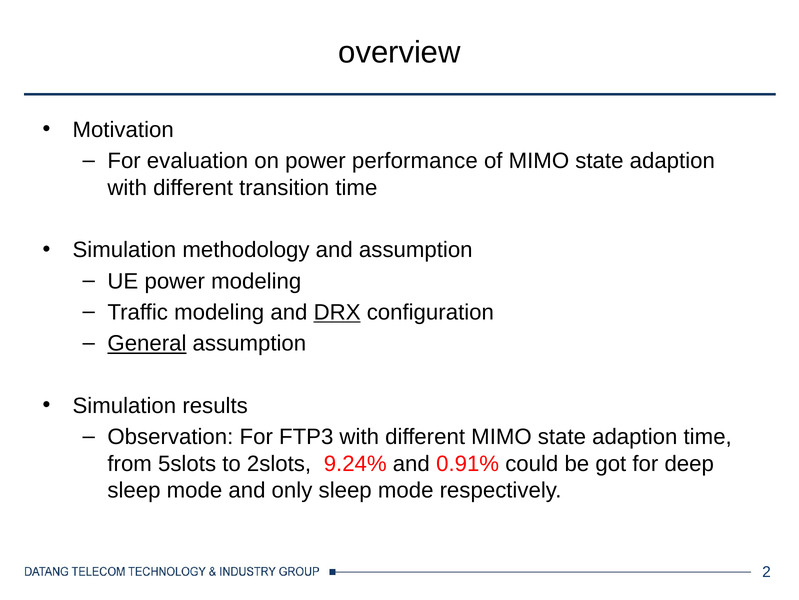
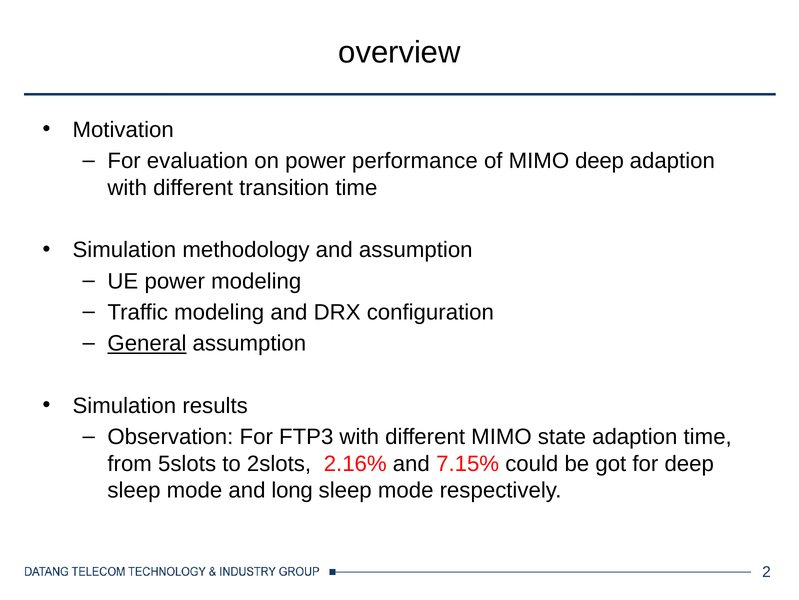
of MIMO state: state -> deep (600, 161)
DRX underline: present -> none (337, 312)
9.24%: 9.24% -> 2.16% (355, 463)
0.91%: 0.91% -> 7.15% (468, 463)
only: only -> long (292, 490)
